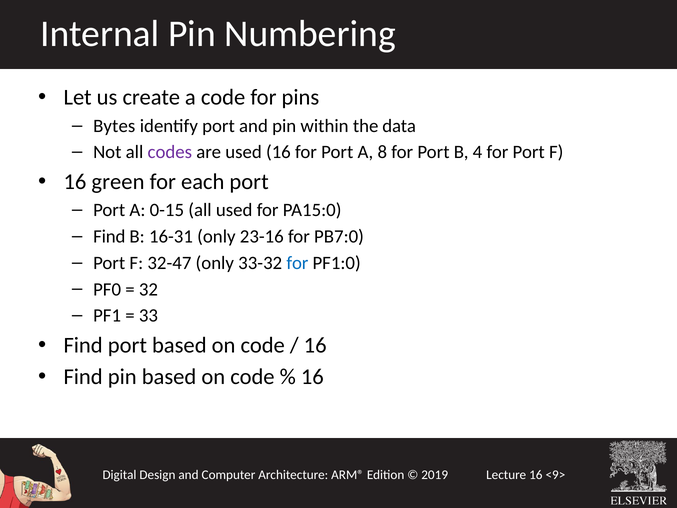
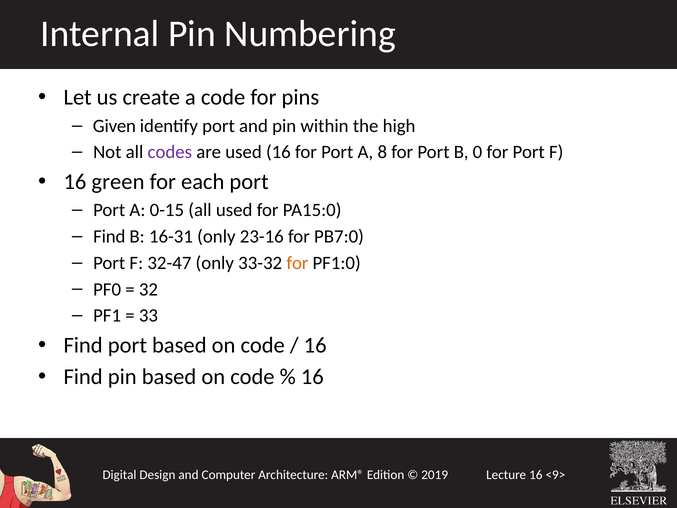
Bytes: Bytes -> Given (114, 126)
data: data -> high (399, 126)
4: 4 -> 0 (478, 152)
for colour: blue -> orange (297, 263)
